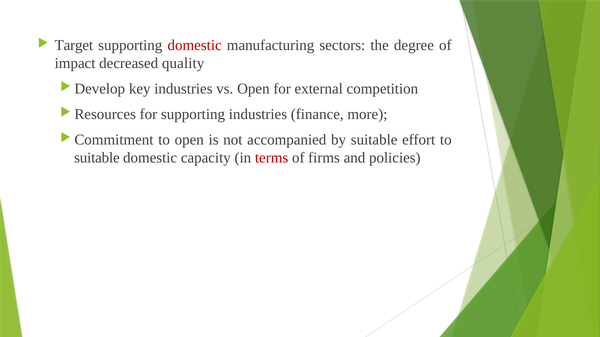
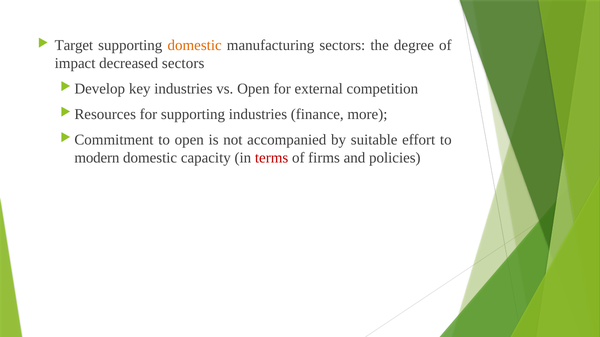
domestic colour: red -> orange (195, 46)
decreased quality: quality -> sectors (183, 64)
suitable: suitable -> modern (97, 158)
